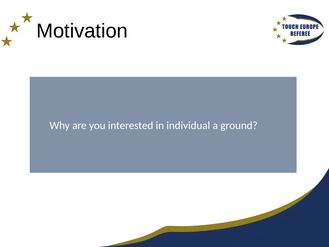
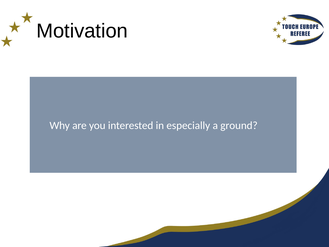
individual: individual -> especially (188, 125)
